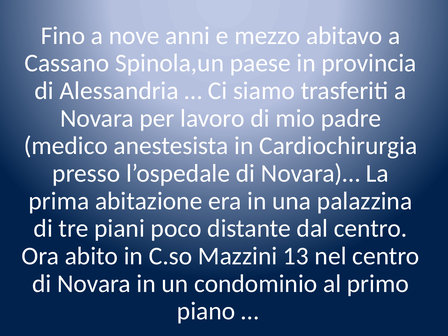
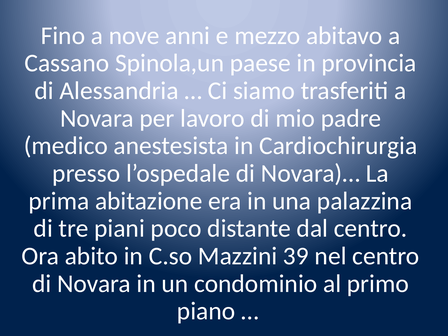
13: 13 -> 39 (296, 256)
